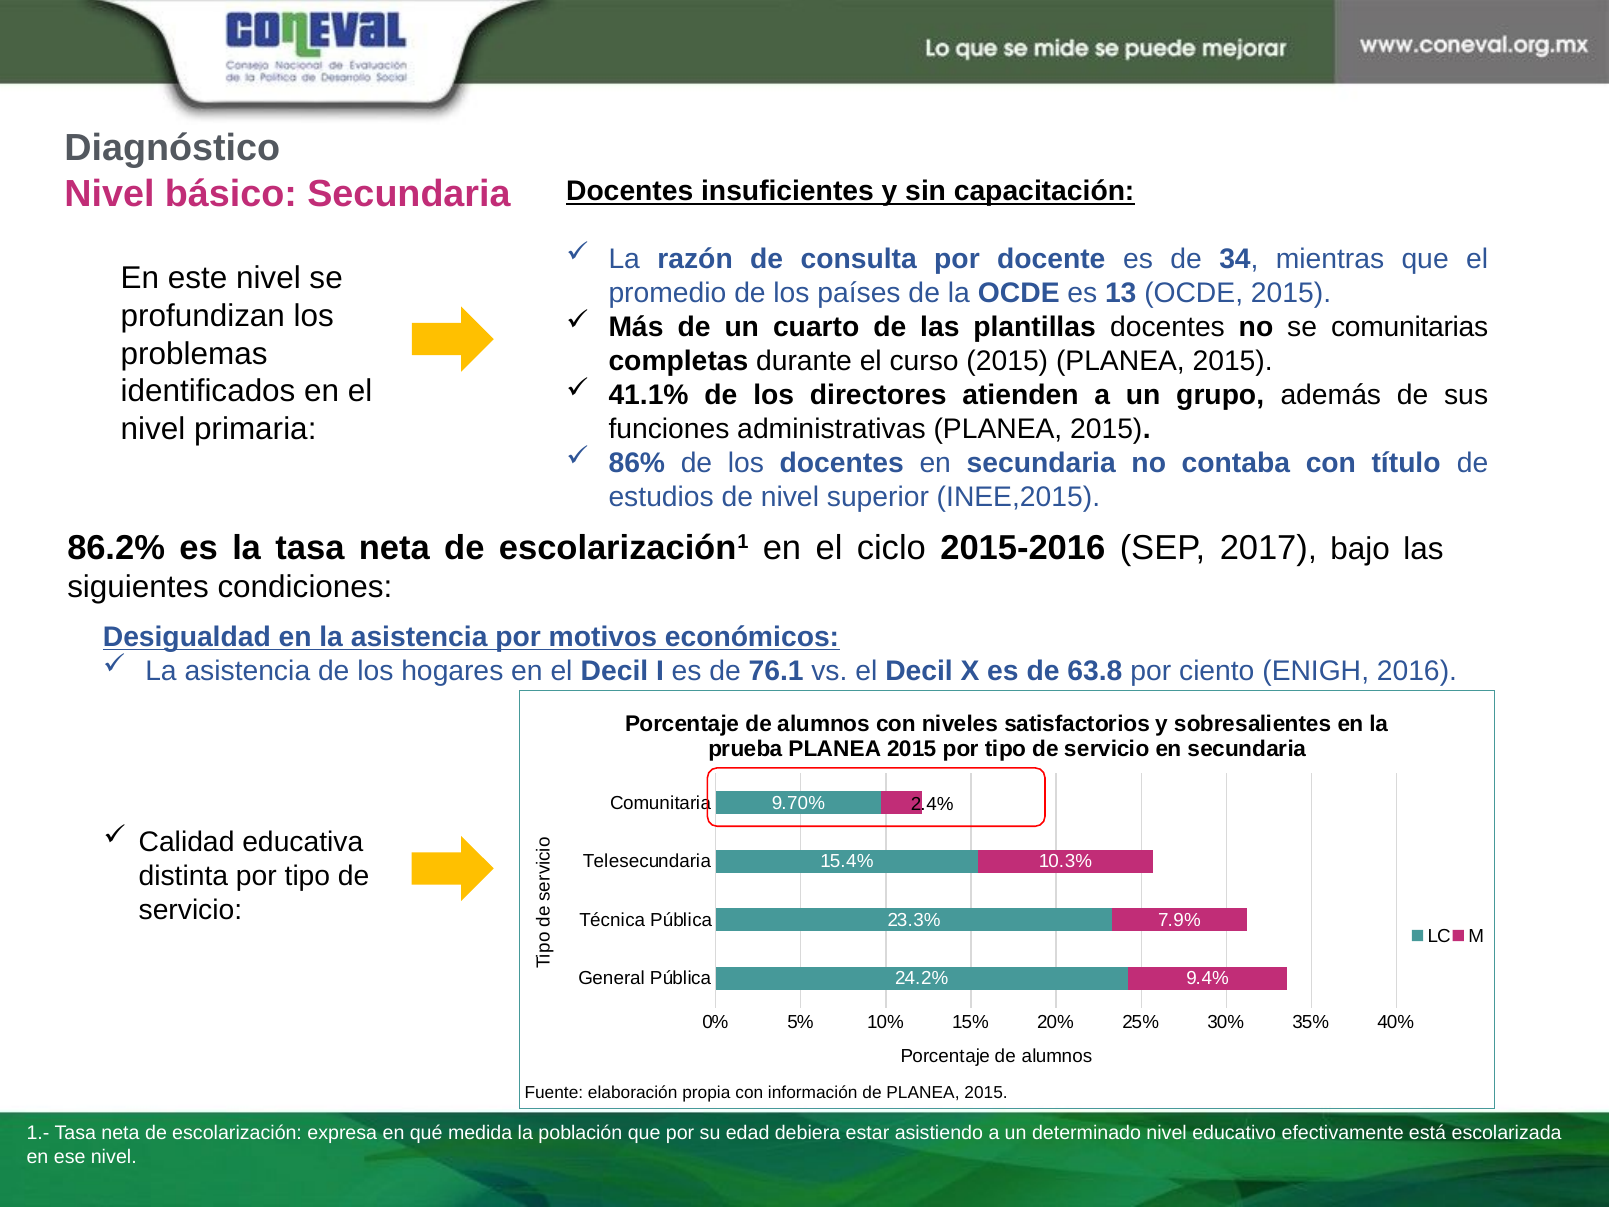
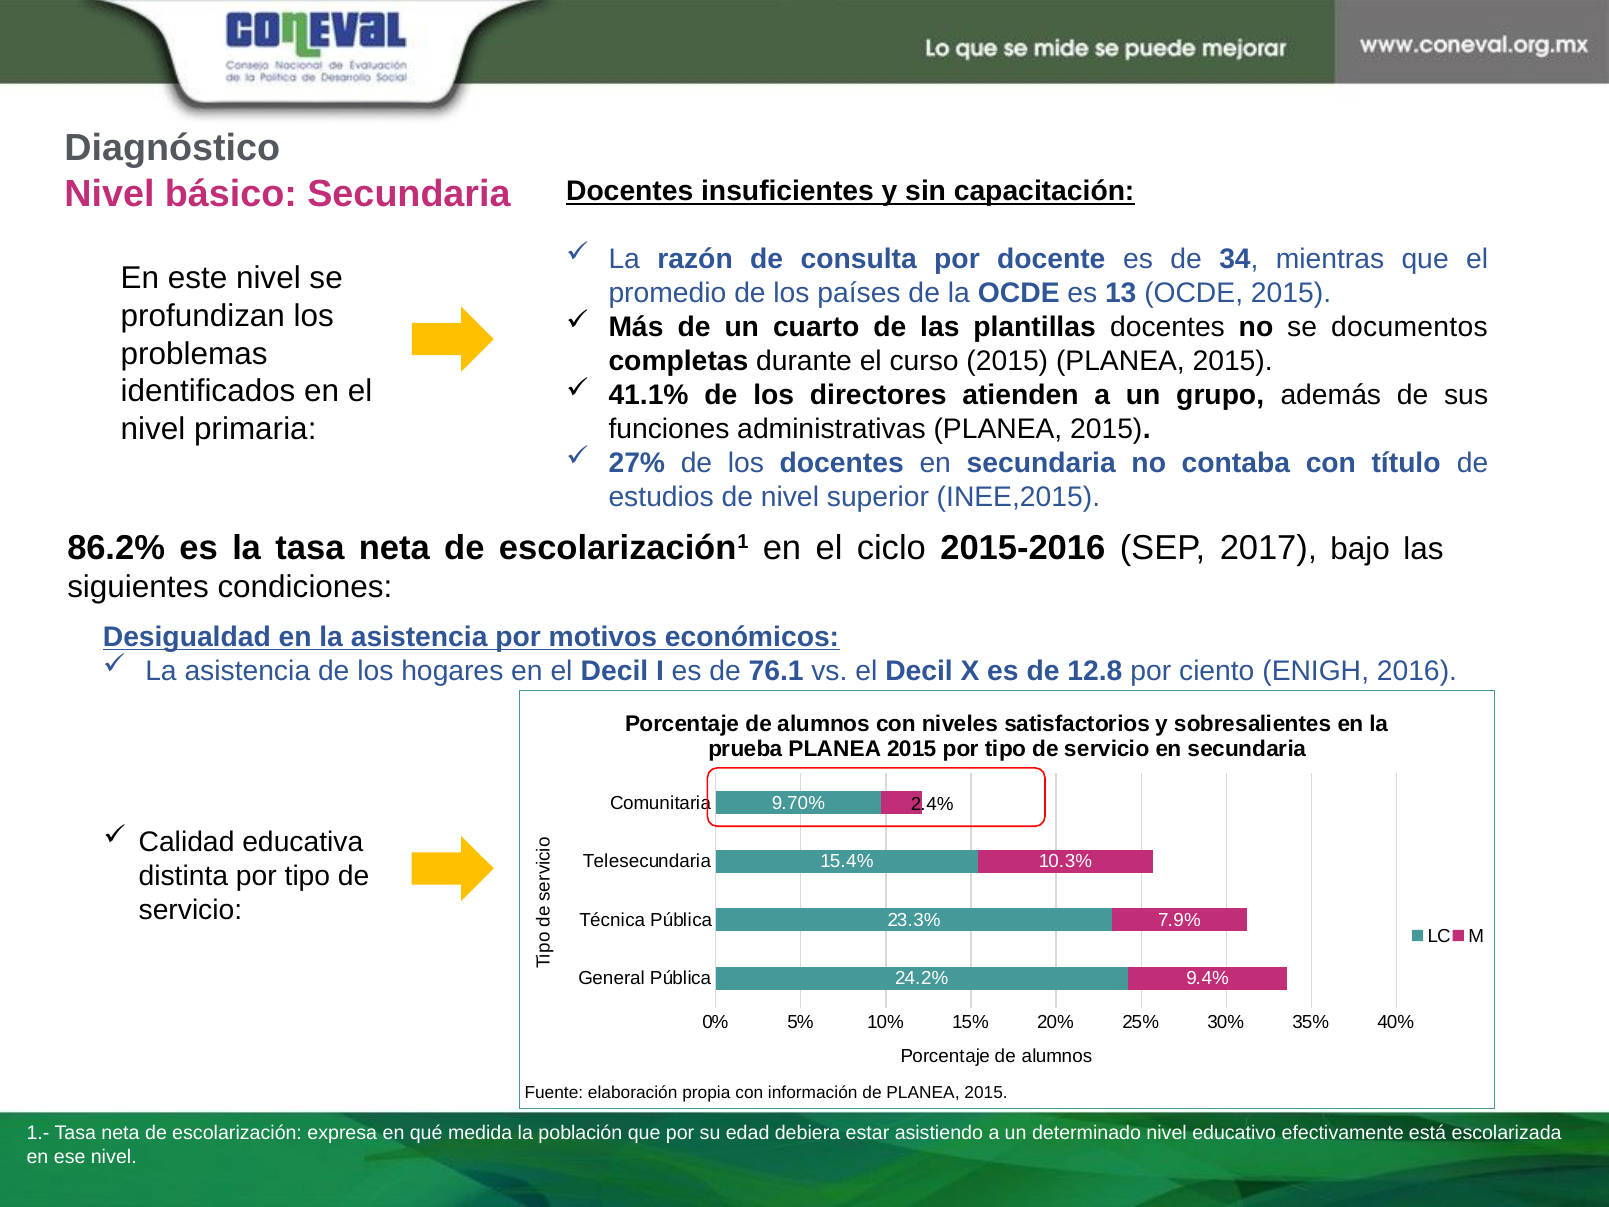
comunitarias: comunitarias -> documentos (1409, 327)
86%: 86% -> 27% (637, 463)
63.8: 63.8 -> 12.8 (1095, 671)
